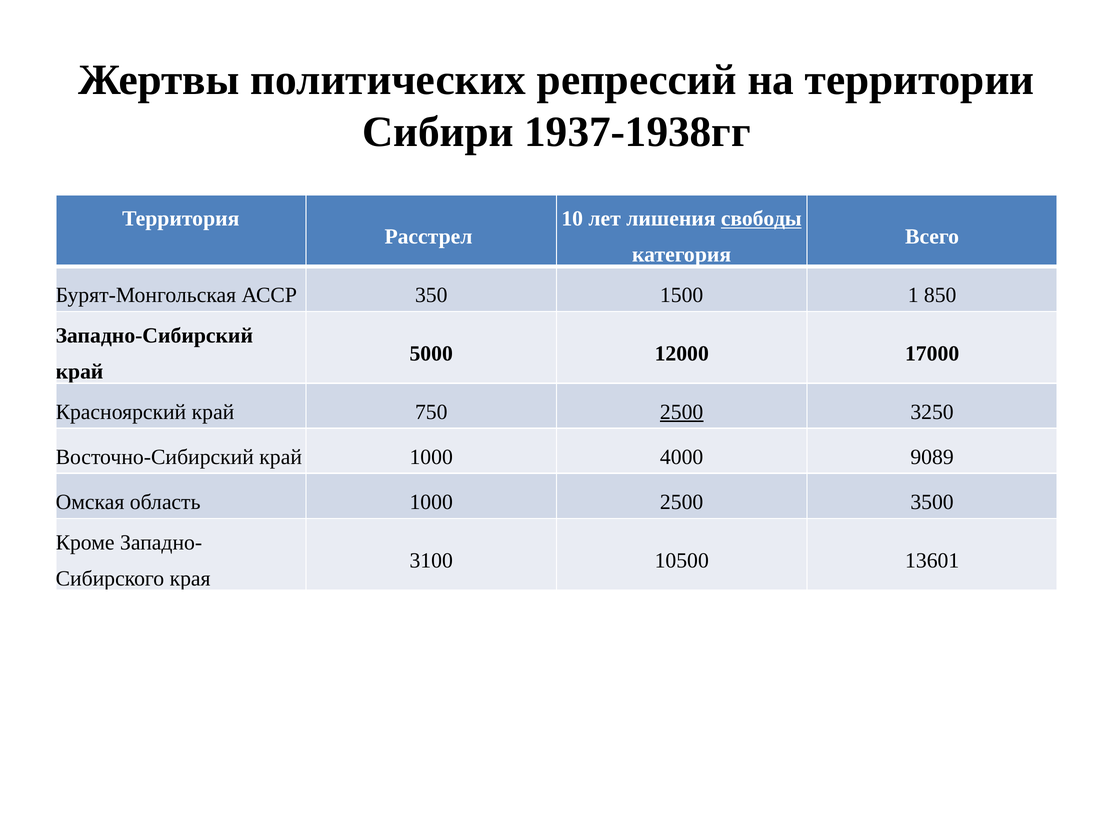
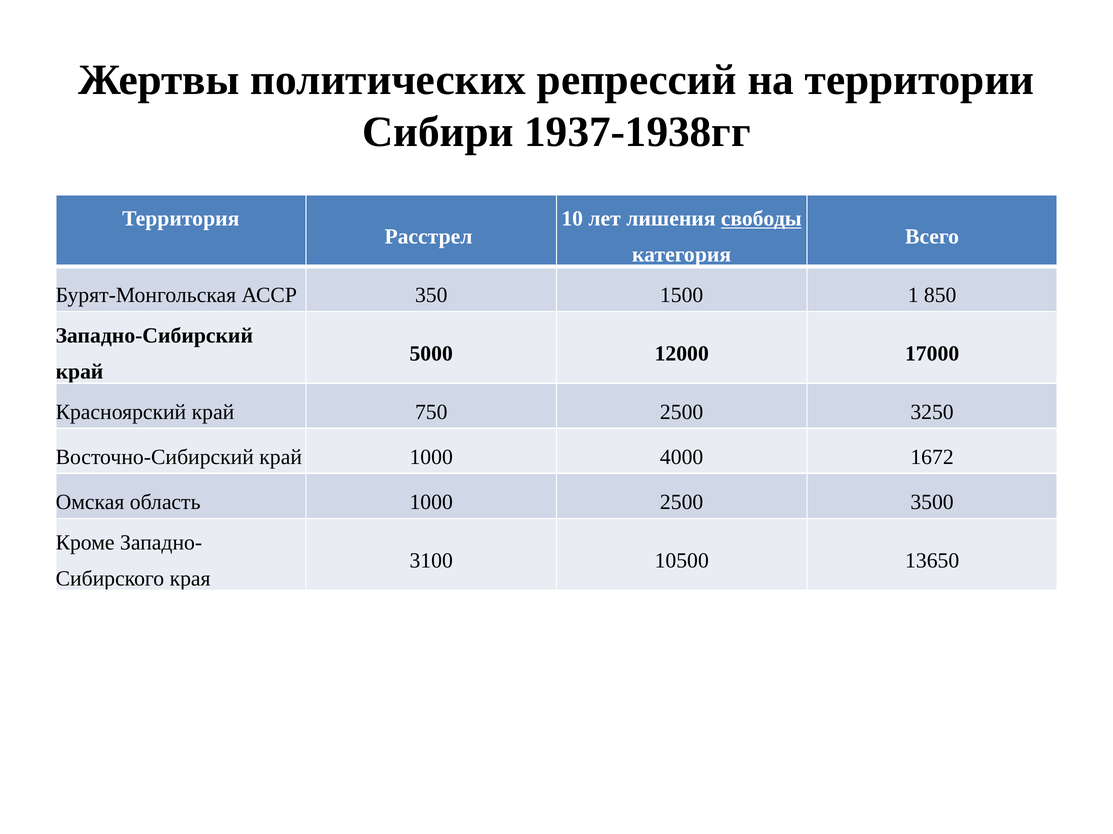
2500 underline: present -> none (682, 412)
9089: 9089 -> 1672 (932, 457)
13601: 13601 -> 13650 (932, 561)
